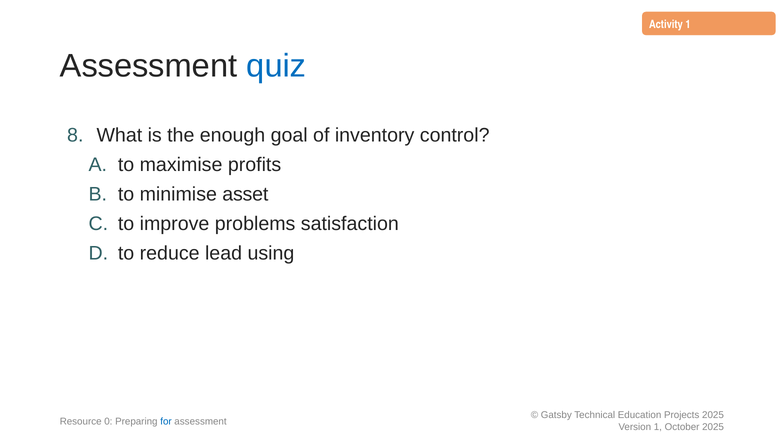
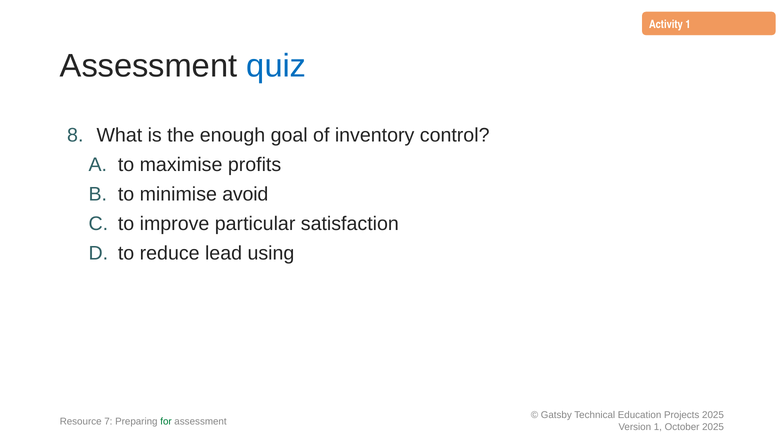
asset: asset -> avoid (245, 194)
problems: problems -> particular (255, 224)
0: 0 -> 7 (108, 422)
for colour: blue -> green (166, 422)
